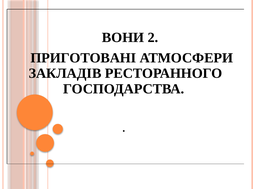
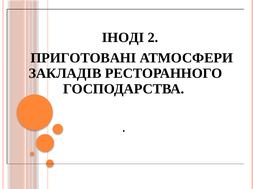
ВОНИ: ВОНИ -> ІНОДІ (123, 38)
